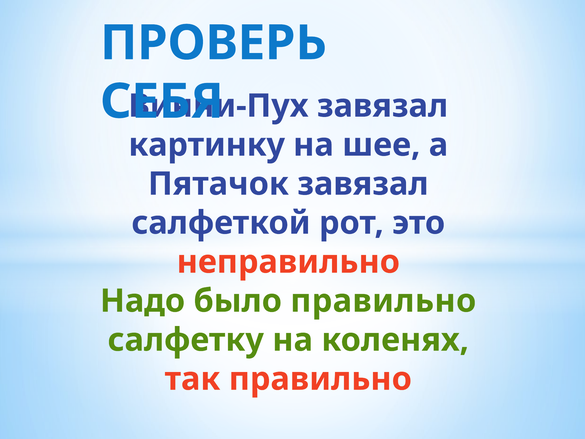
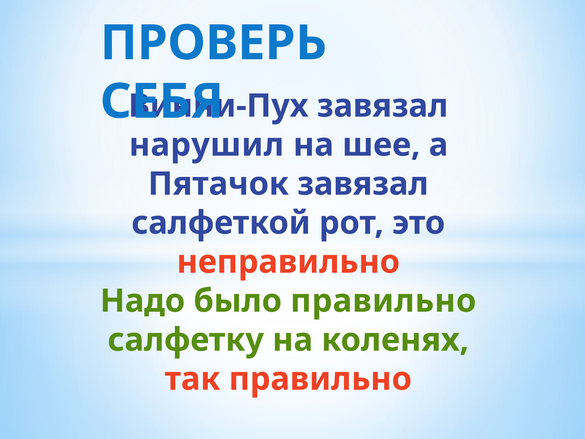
картинку: картинку -> нарушил (206, 145)
